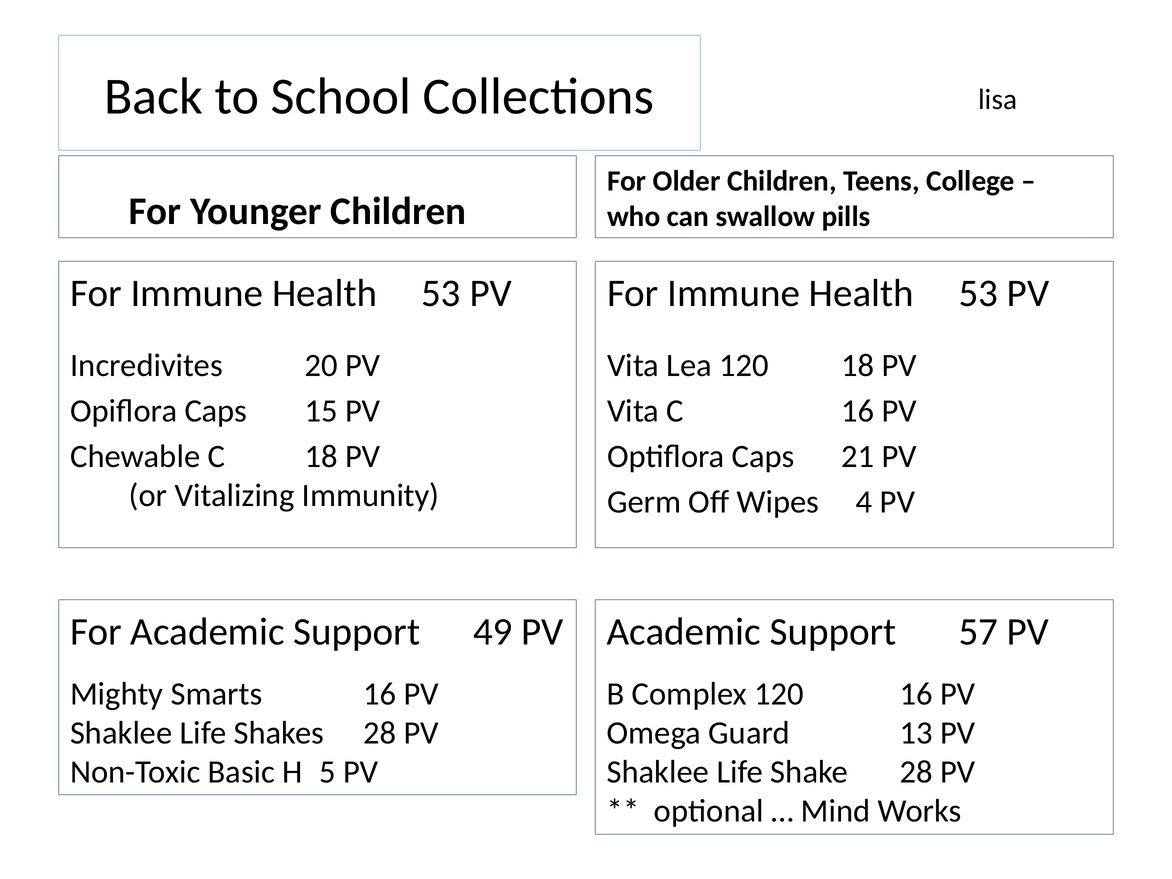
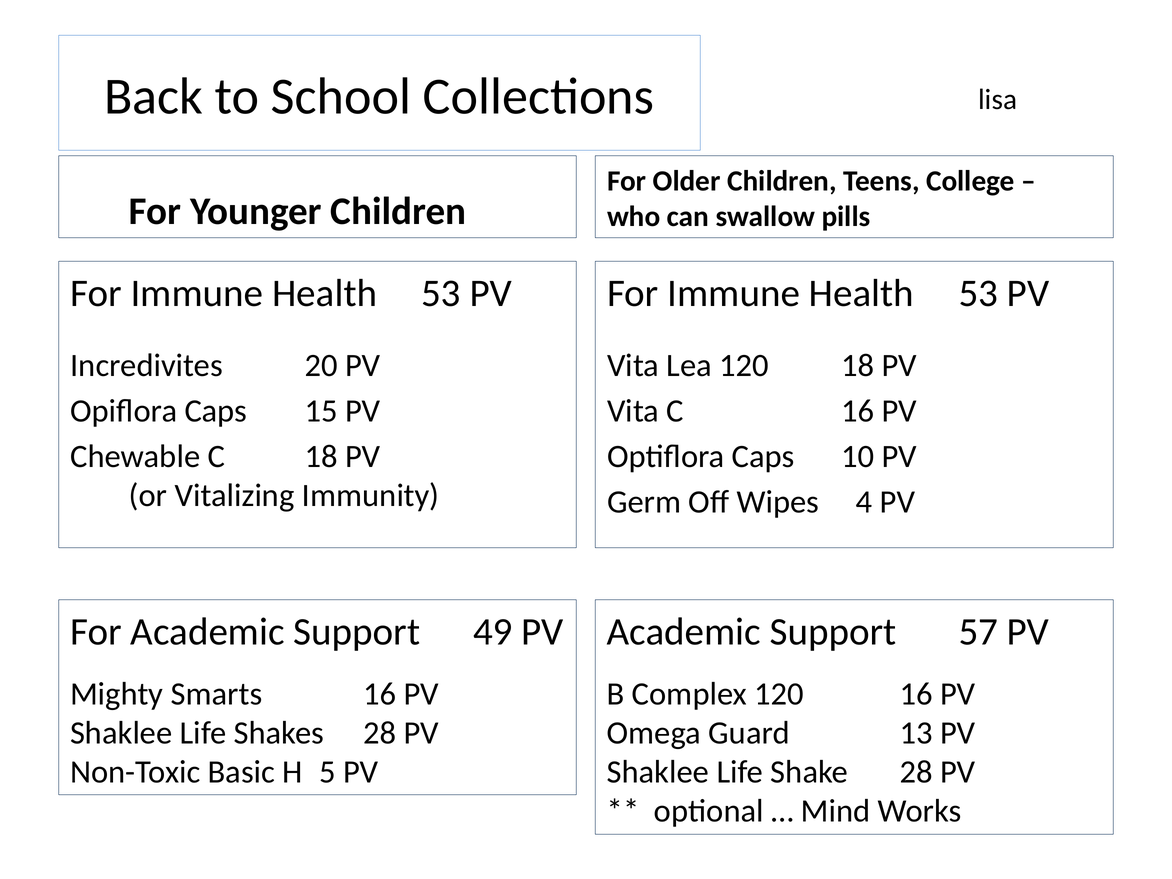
21: 21 -> 10 (858, 457)
